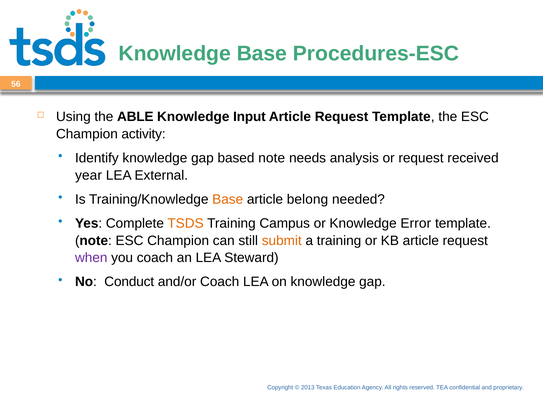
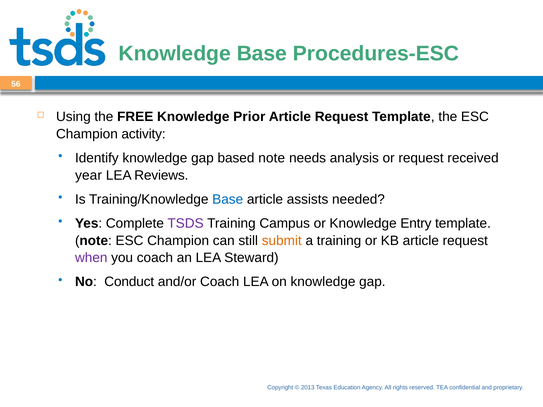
ABLE: ABLE -> FREE (135, 117)
Input: Input -> Prior (249, 117)
External: External -> Reviews (161, 175)
Base colour: orange -> blue (228, 199)
belong: belong -> assists (308, 199)
TSDS colour: orange -> purple (186, 223)
Error: Error -> Entry (416, 223)
